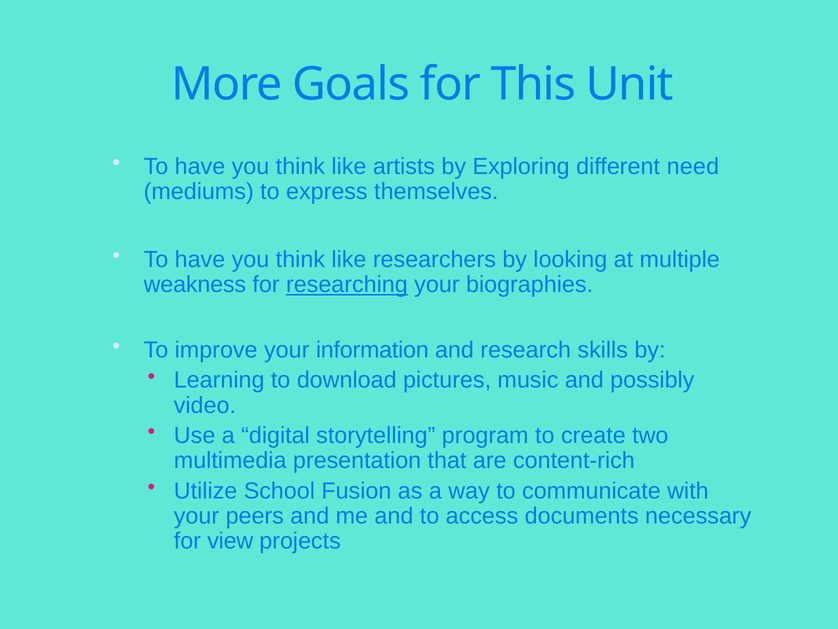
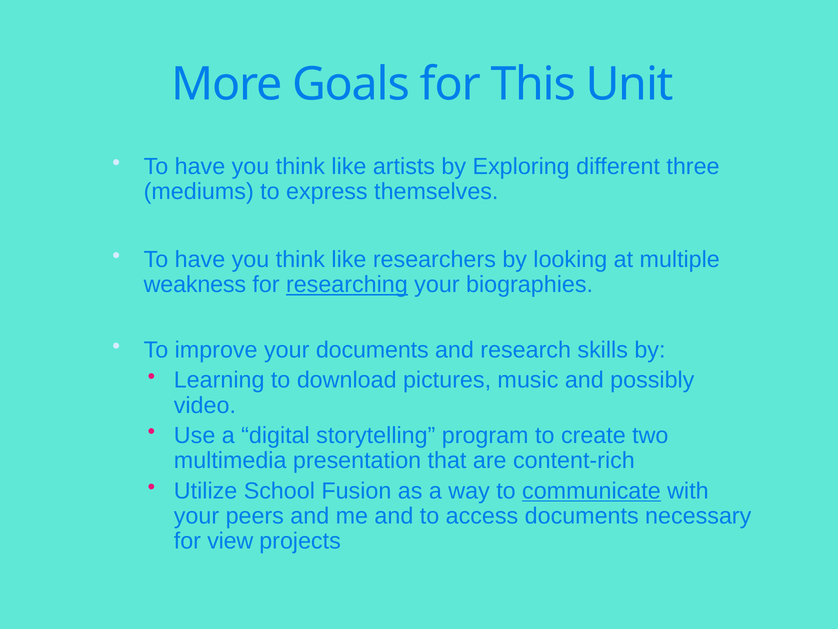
need: need -> three (693, 166)
your information: information -> documents (372, 350)
communicate underline: none -> present (591, 491)
